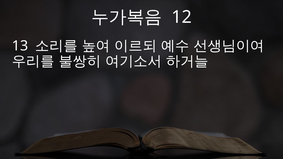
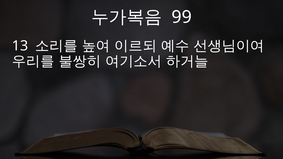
12: 12 -> 99 (182, 17)
